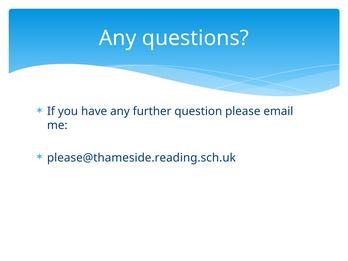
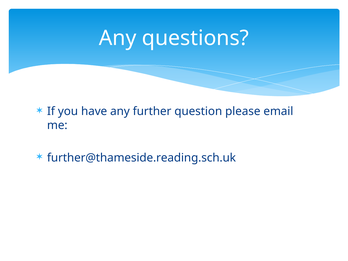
please@thameside.reading.sch.uk: please@thameside.reading.sch.uk -> further@thameside.reading.sch.uk (141, 158)
